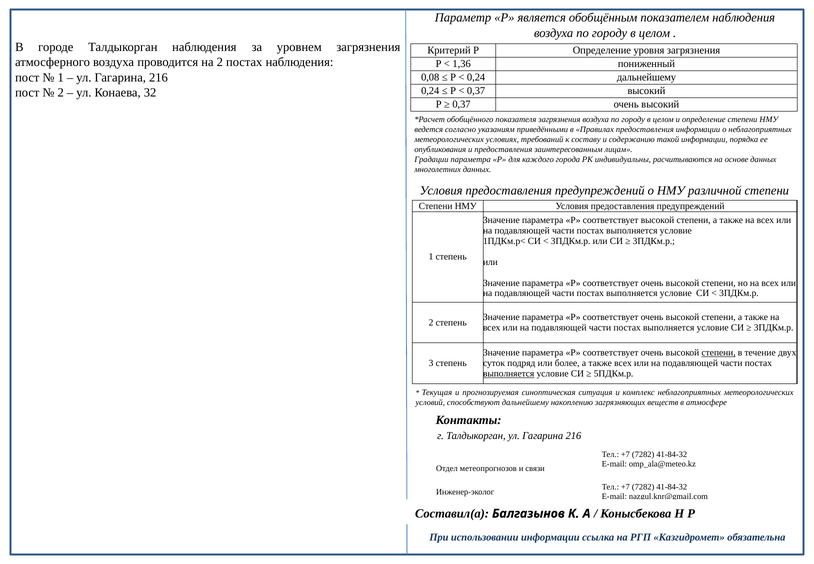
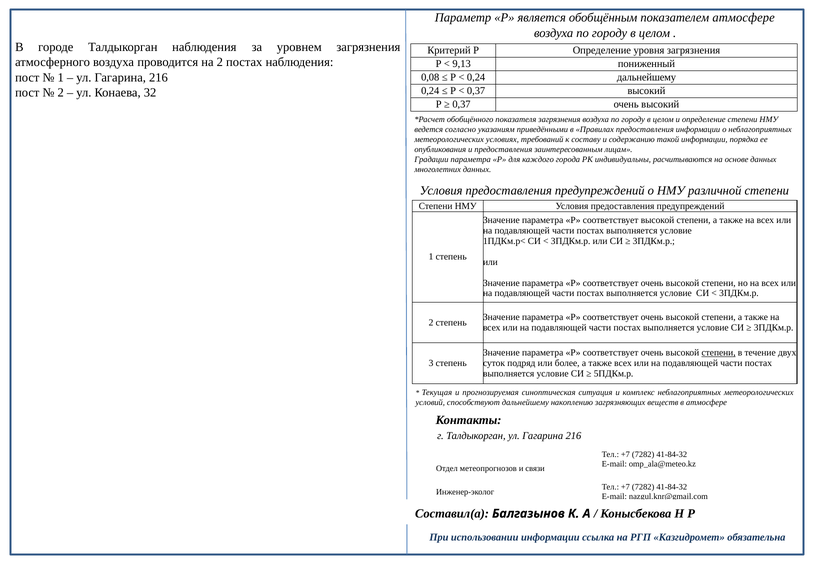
показателем наблюдения: наблюдения -> атмосфере (744, 18)
1,36: 1,36 -> 9,13 (462, 64)
выполняется underline: present -> none (509, 373)
